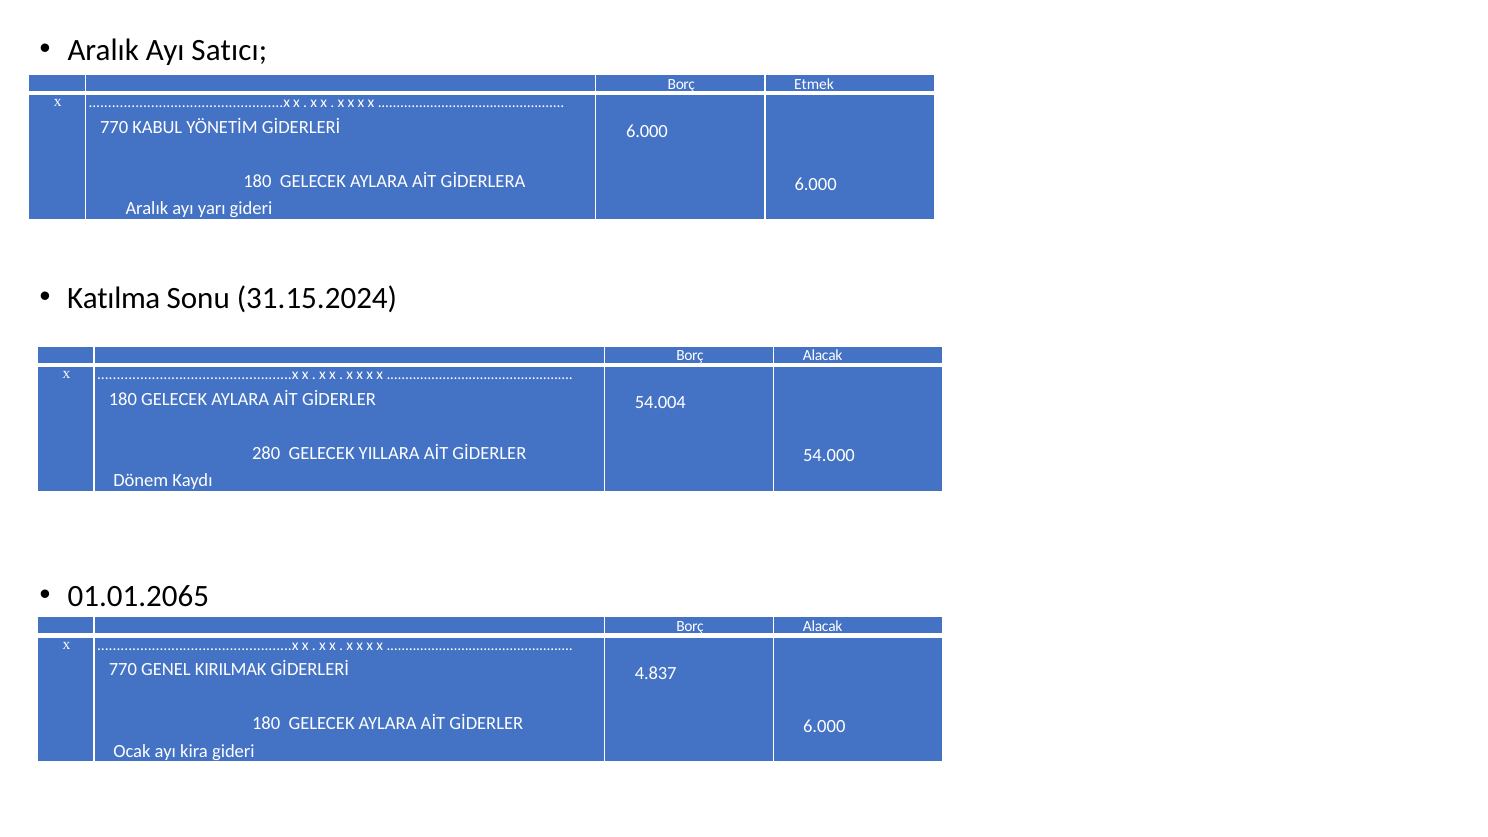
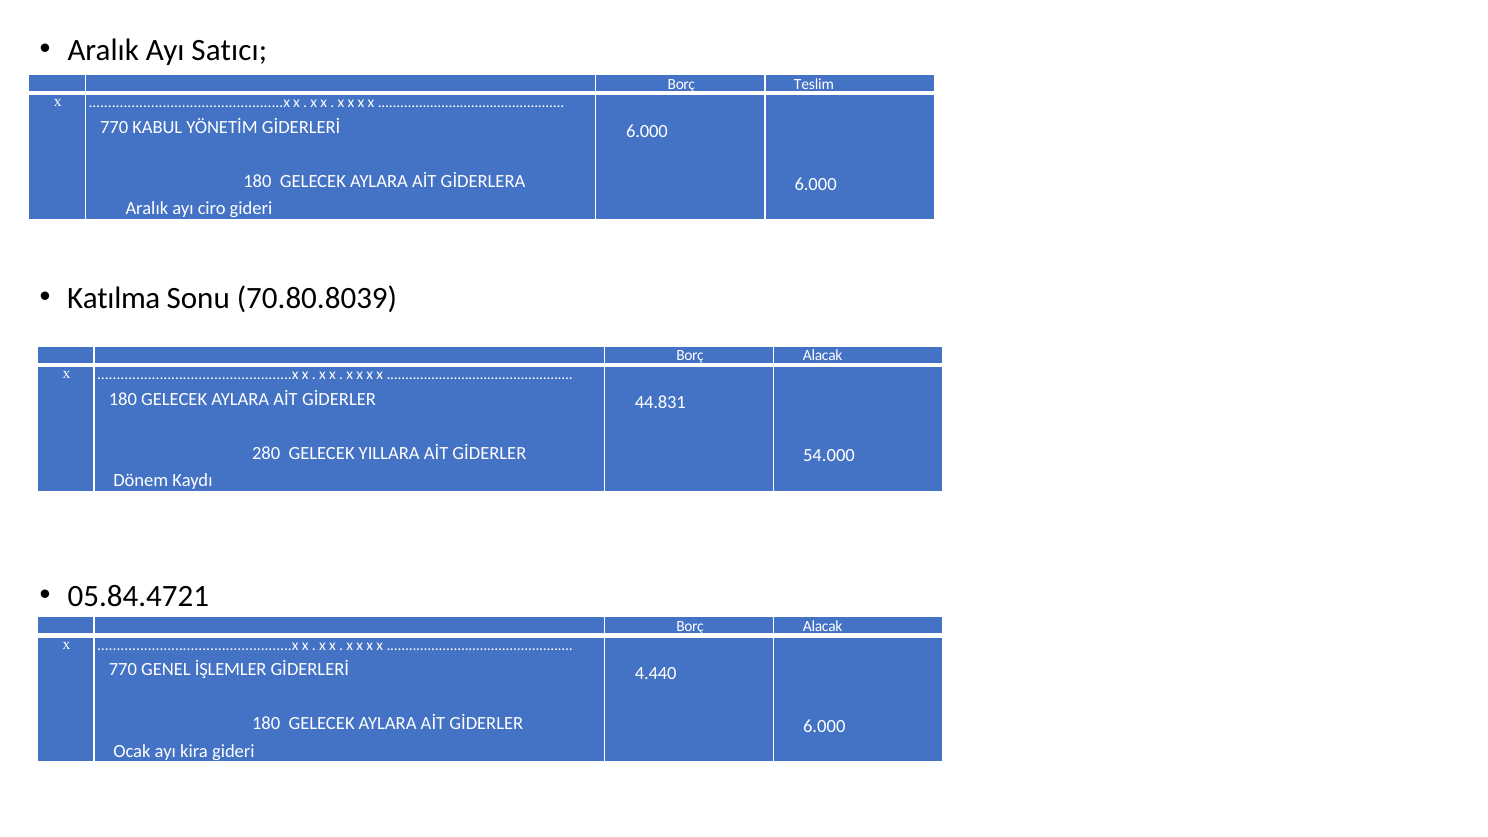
Etmek: Etmek -> Teslim (814, 84)
yarı: yarı -> ciro (212, 209)
31.15.2024: 31.15.2024 -> 70.80.8039 (317, 298)
54.004: 54.004 -> 44.831 (660, 403)
01.01.2065: 01.01.2065 -> 05.84.4721 (138, 596)
KIRILMAK: KIRILMAK -> İŞLEMLER (231, 670)
4.837: 4.837 -> 4.440 (656, 673)
